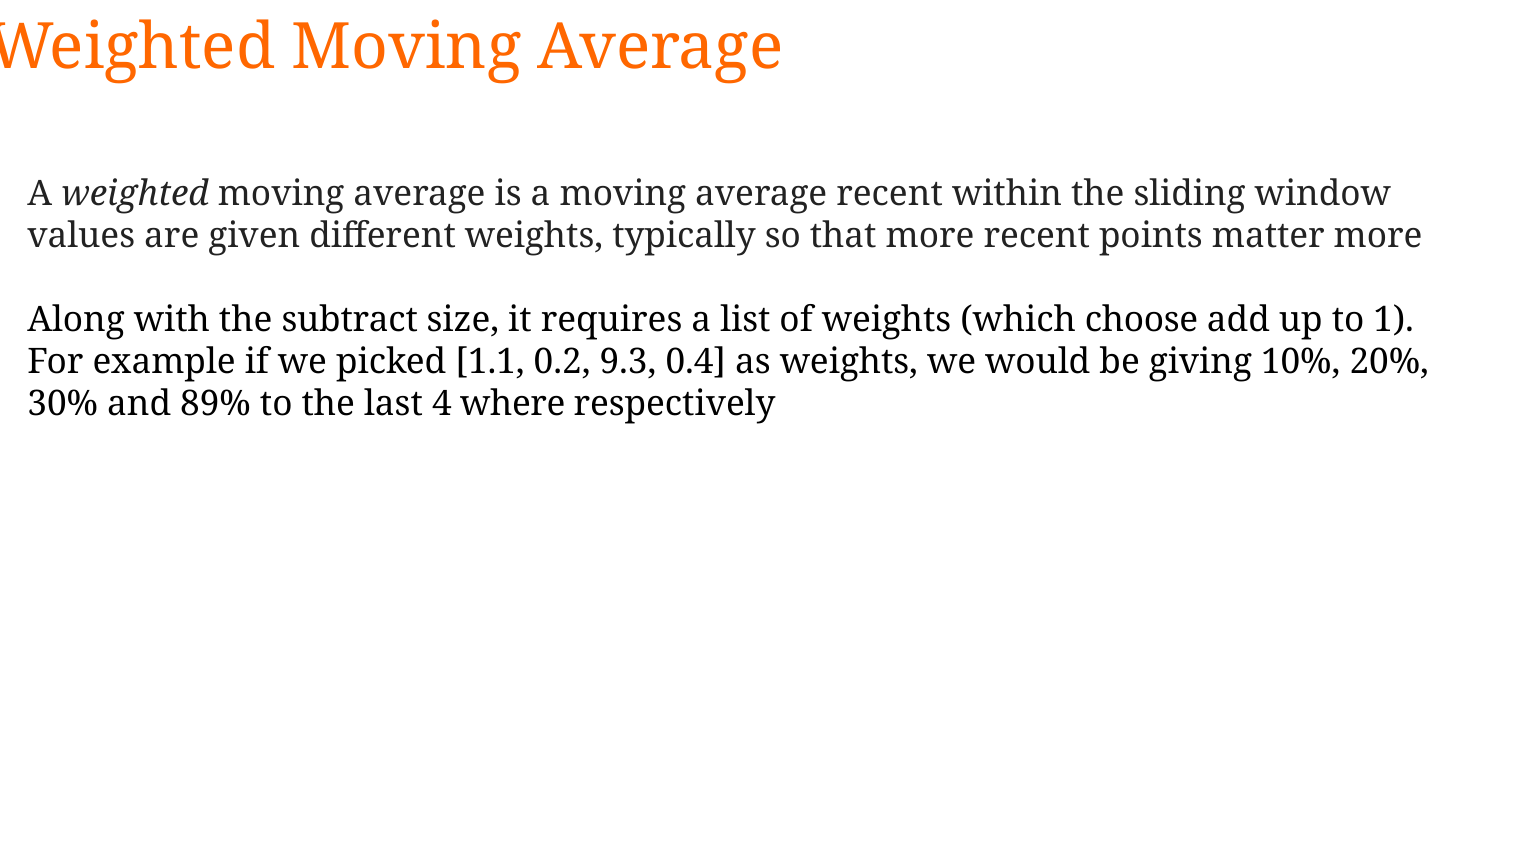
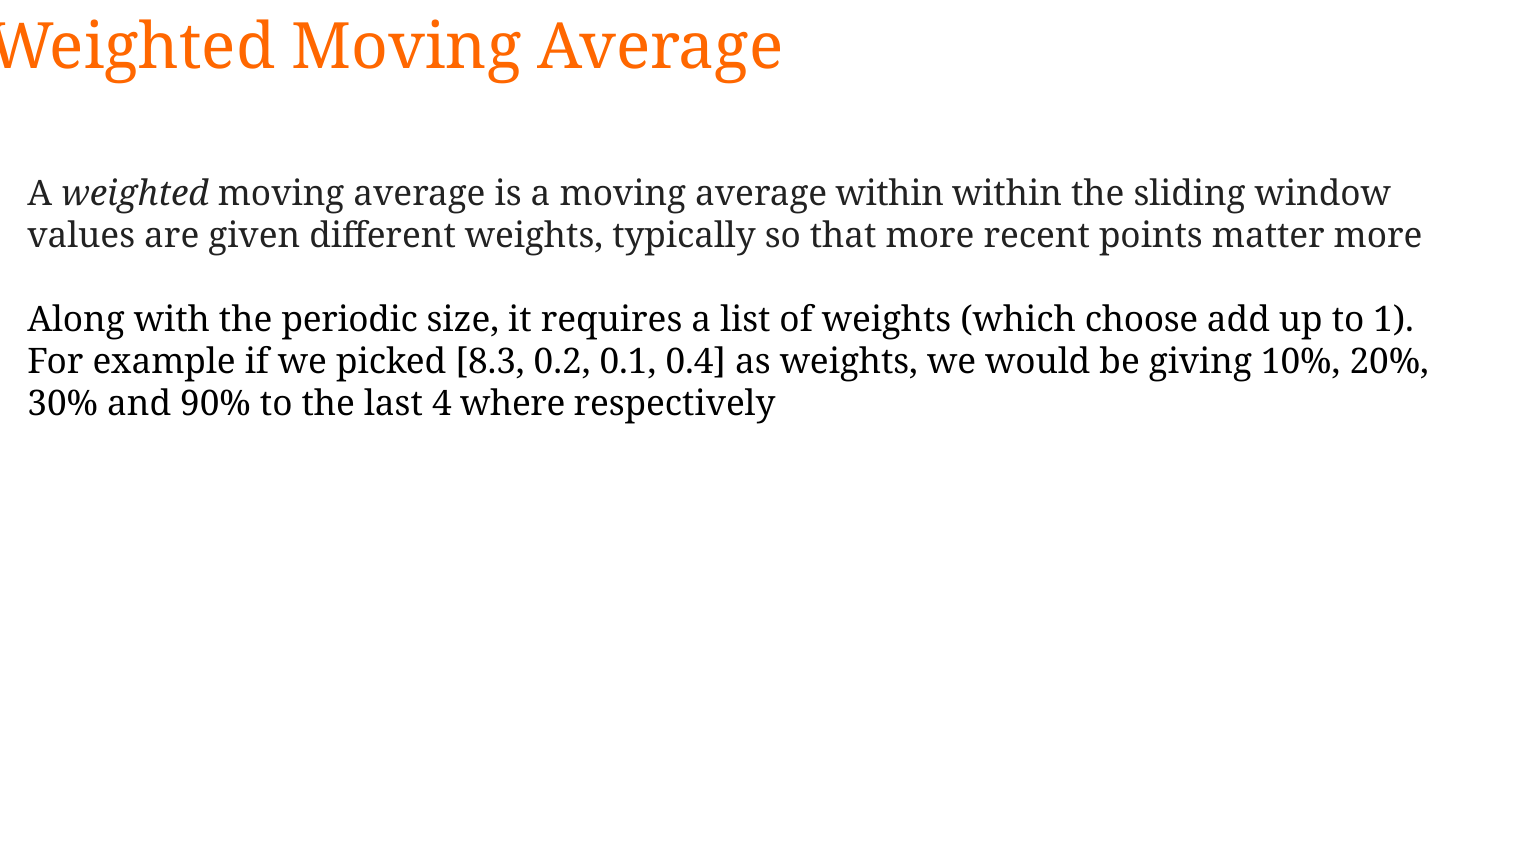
average recent: recent -> within (890, 193)
subtract: subtract -> periodic (350, 320)
1.1: 1.1 -> 8.3 (490, 362)
9.3: 9.3 -> 0.1 (628, 362)
89%: 89% -> 90% (216, 404)
